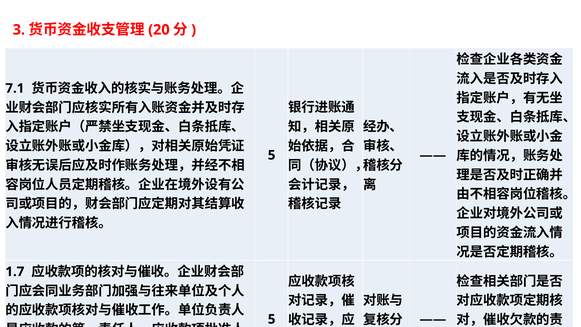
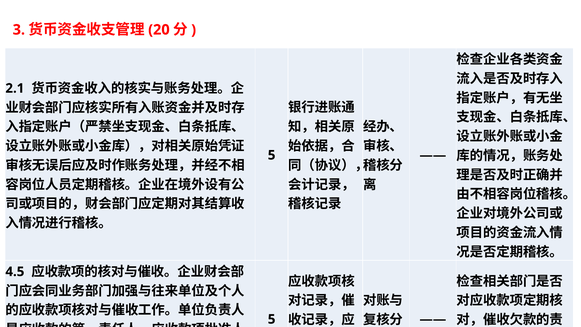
7.1: 7.1 -> 2.1 (15, 88)
1.7: 1.7 -> 4.5 (15, 272)
